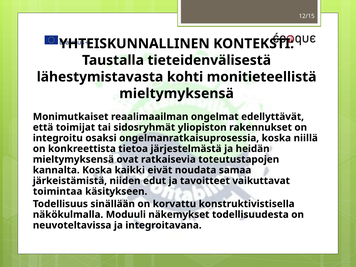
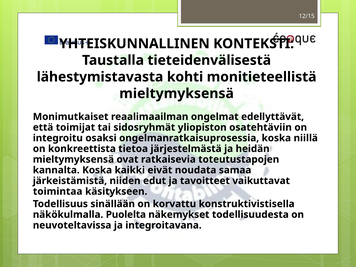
rakennukset: rakennukset -> osatehtäviin (261, 127)
Moduuli: Moduuli -> Puolelta (126, 215)
